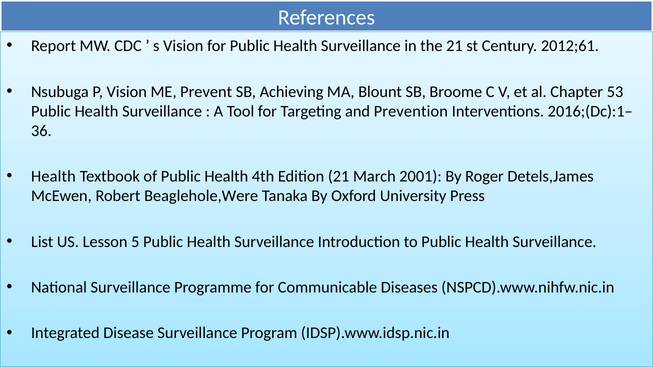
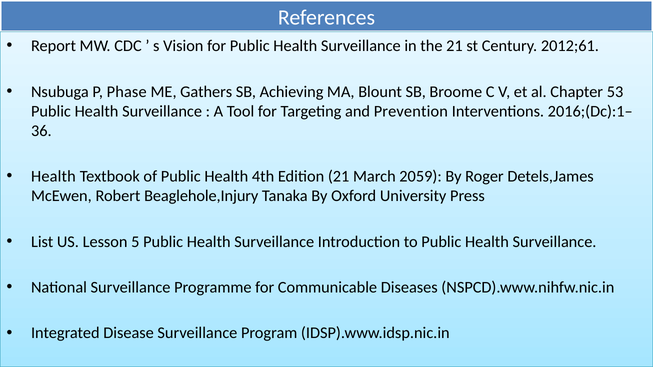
P Vision: Vision -> Phase (127, 92)
Prevent: Prevent -> Gathers (206, 92)
2001: 2001 -> 2059 (421, 177)
Beaglehole,Were: Beaglehole,Were -> Beaglehole,Injury (201, 196)
